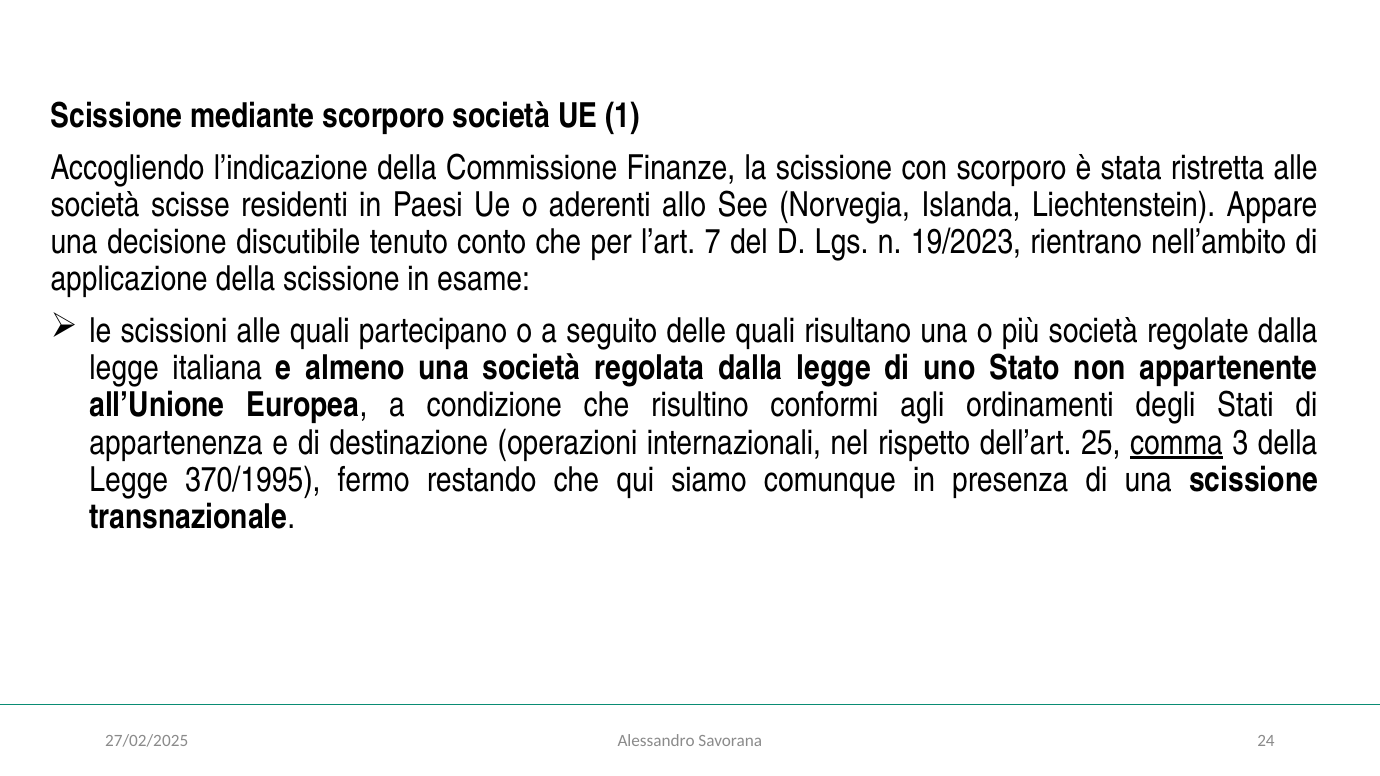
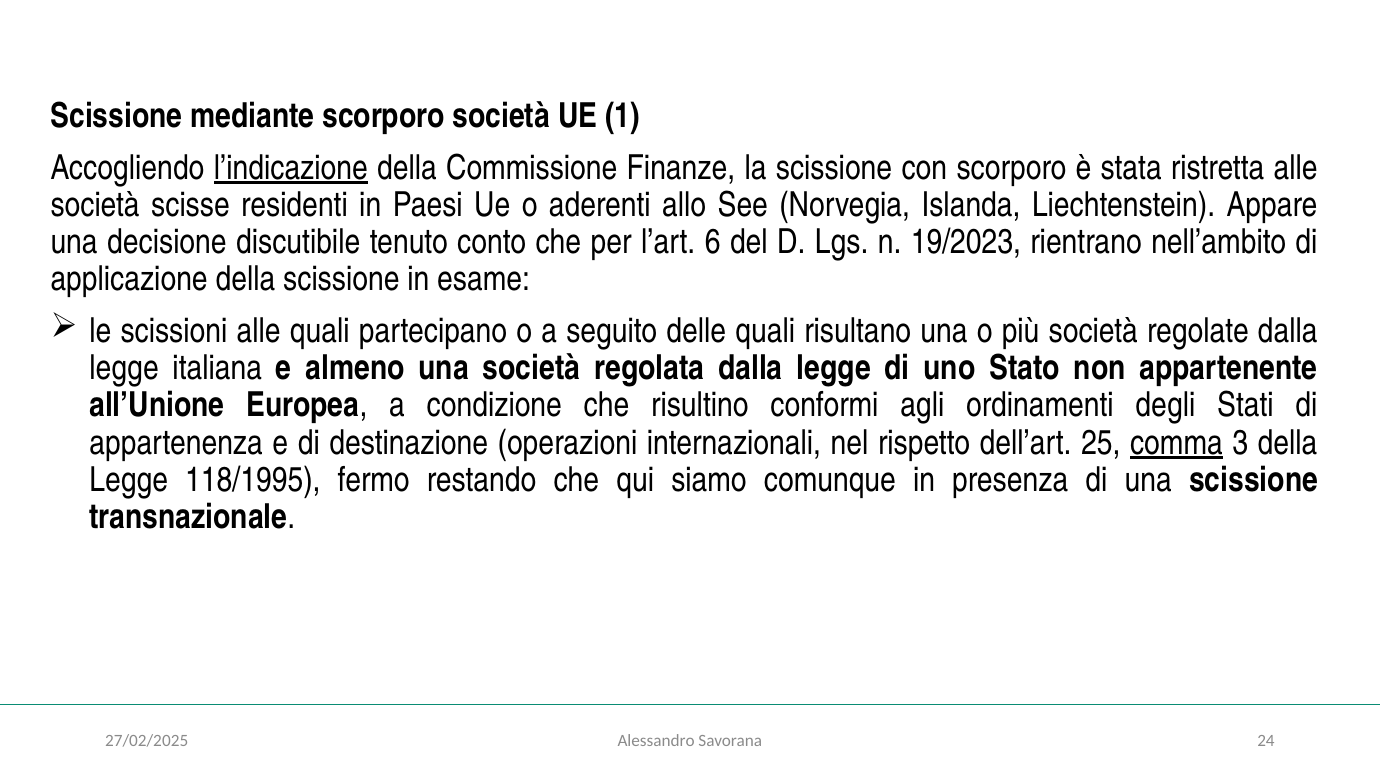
l’indicazione underline: none -> present (291, 168)
7: 7 -> 6 (713, 242)
370/1995: 370/1995 -> 118/1995 (253, 480)
